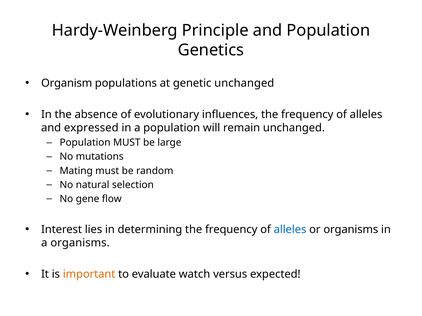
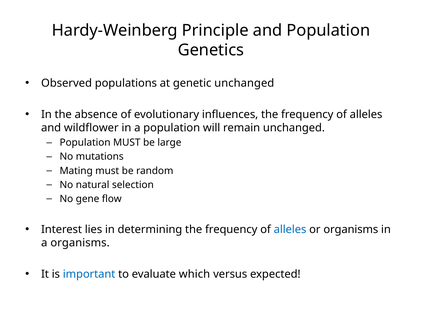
Organism: Organism -> Observed (67, 83)
expressed: expressed -> wildflower (91, 128)
important colour: orange -> blue (89, 275)
watch: watch -> which (194, 275)
